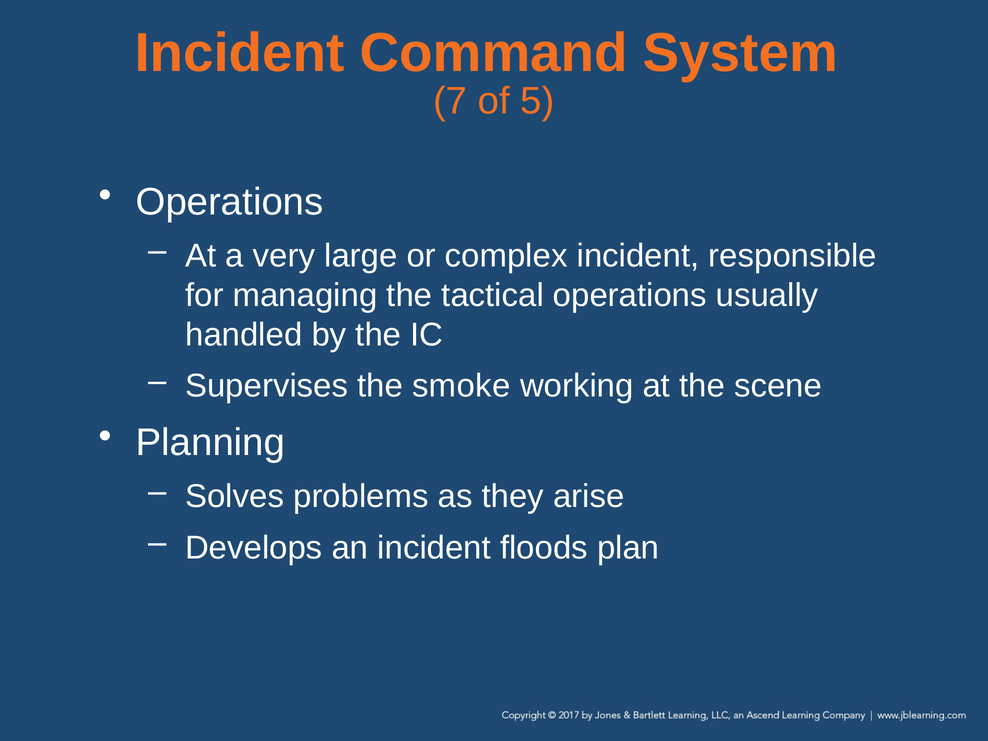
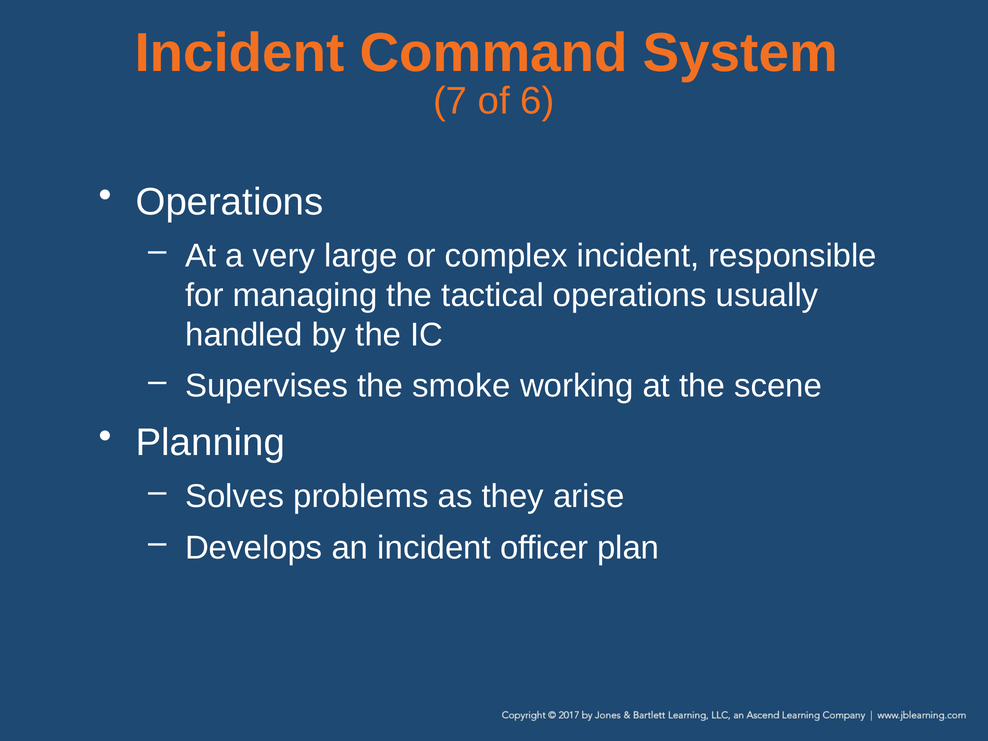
5: 5 -> 6 (537, 101)
floods: floods -> officer (544, 548)
